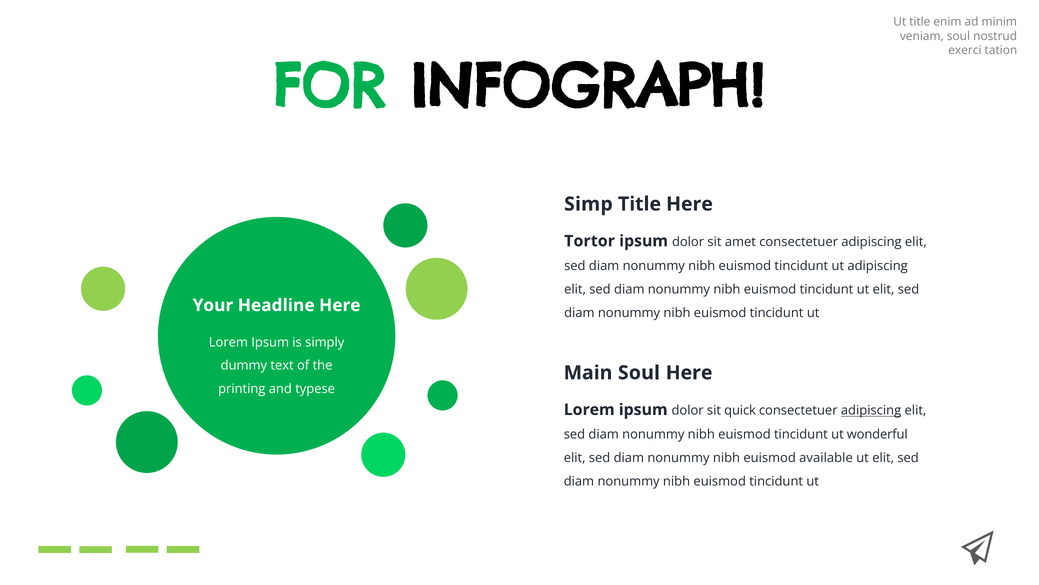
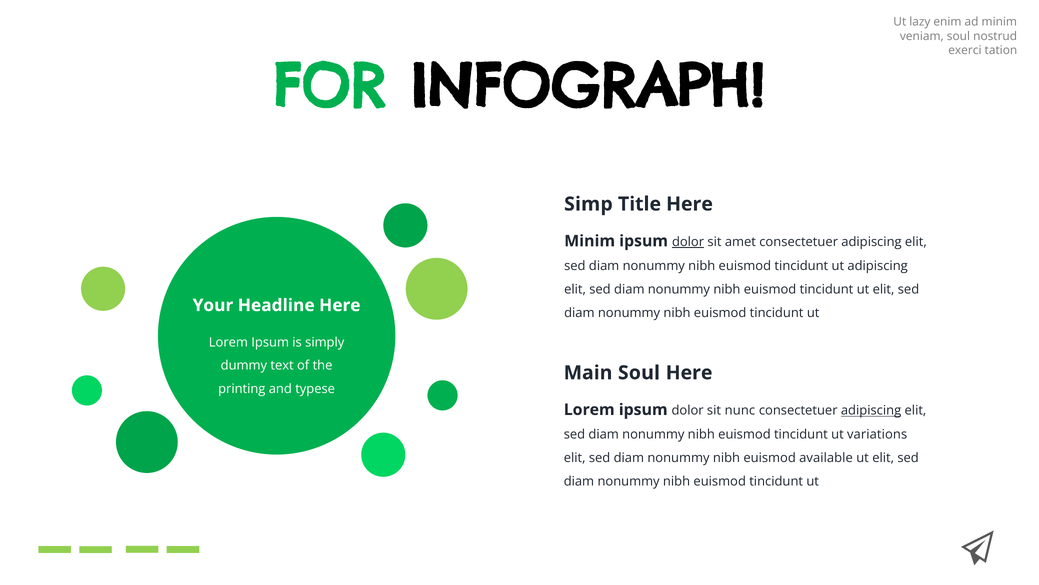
Ut title: title -> lazy (920, 22)
Tortor: Tortor -> Minim (590, 241)
dolor underline: none -> present (688, 242)
quick: quick -> nunc (740, 410)
wonderful: wonderful -> variations (877, 434)
